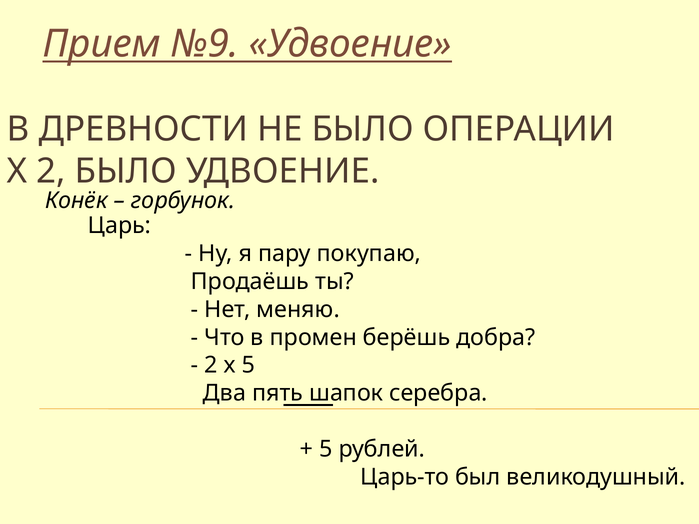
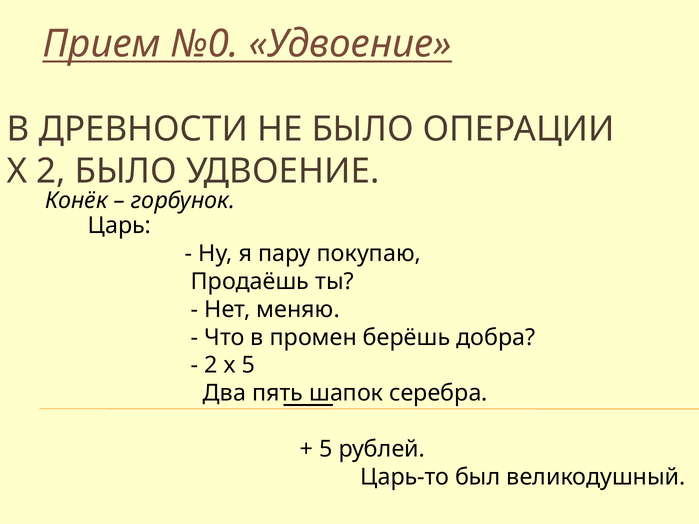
№9: №9 -> №0 (205, 44)
